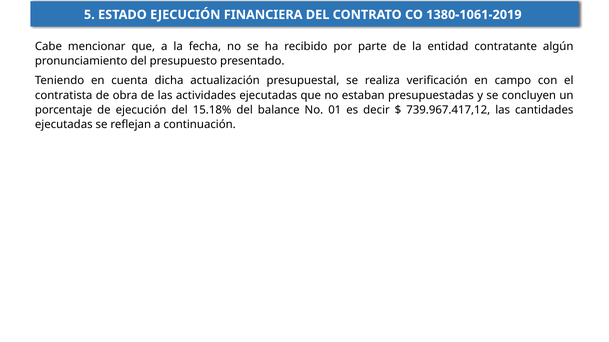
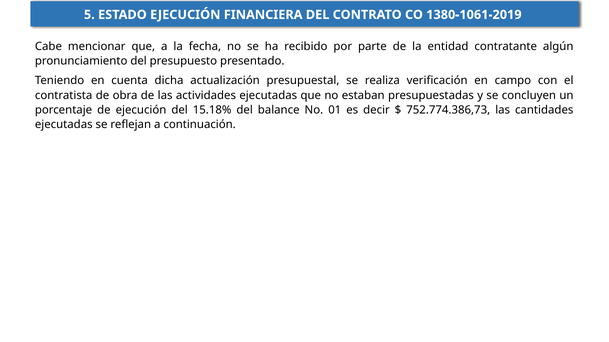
739.967.417,12: 739.967.417,12 -> 752.774.386,73 (448, 110)
